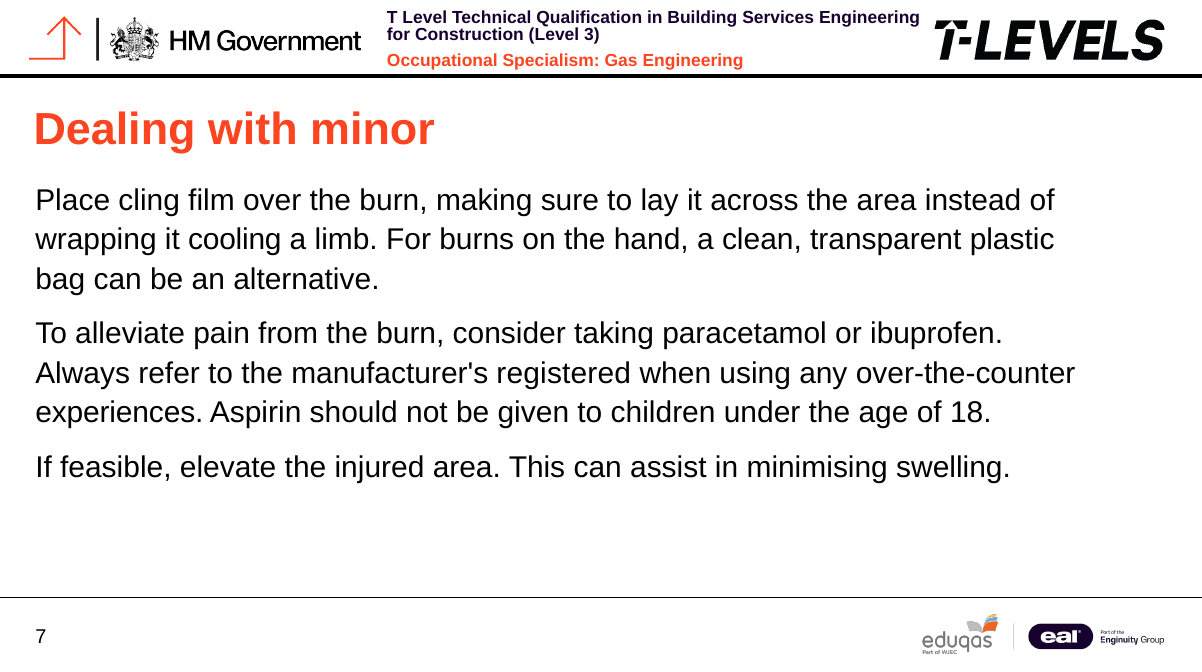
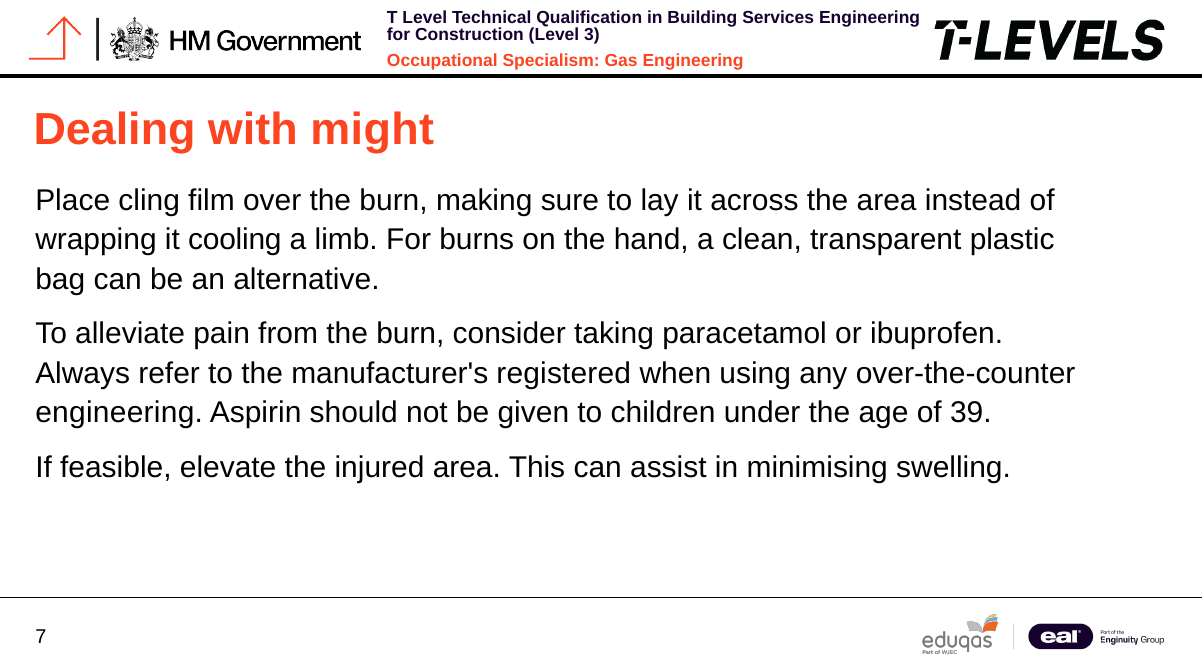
minor: minor -> might (372, 130)
experiences: experiences -> engineering (119, 413)
18: 18 -> 39 (971, 413)
